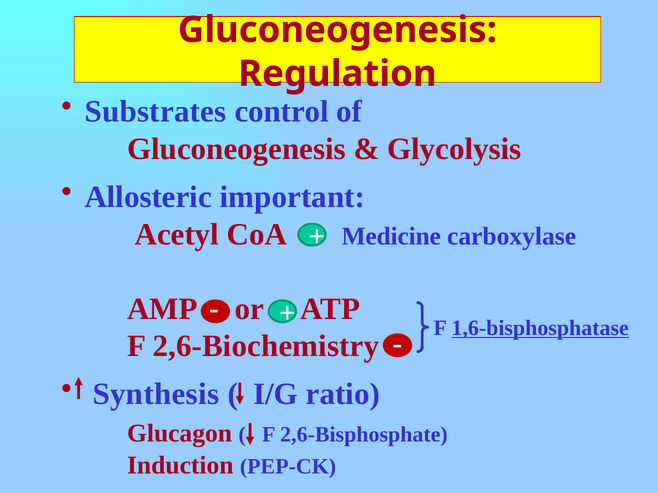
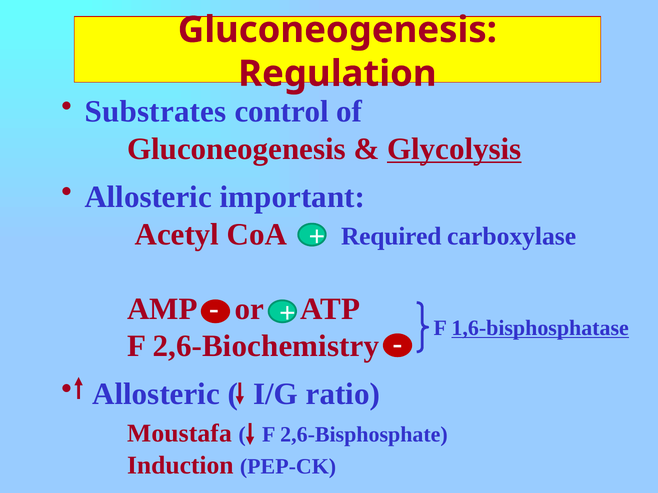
Glycolysis underline: none -> present (454, 149)
Medicine: Medicine -> Required (391, 236)
Synthesis: Synthesis -> Allosteric (156, 395)
Glucagon: Glucagon -> Moustafa (179, 434)
